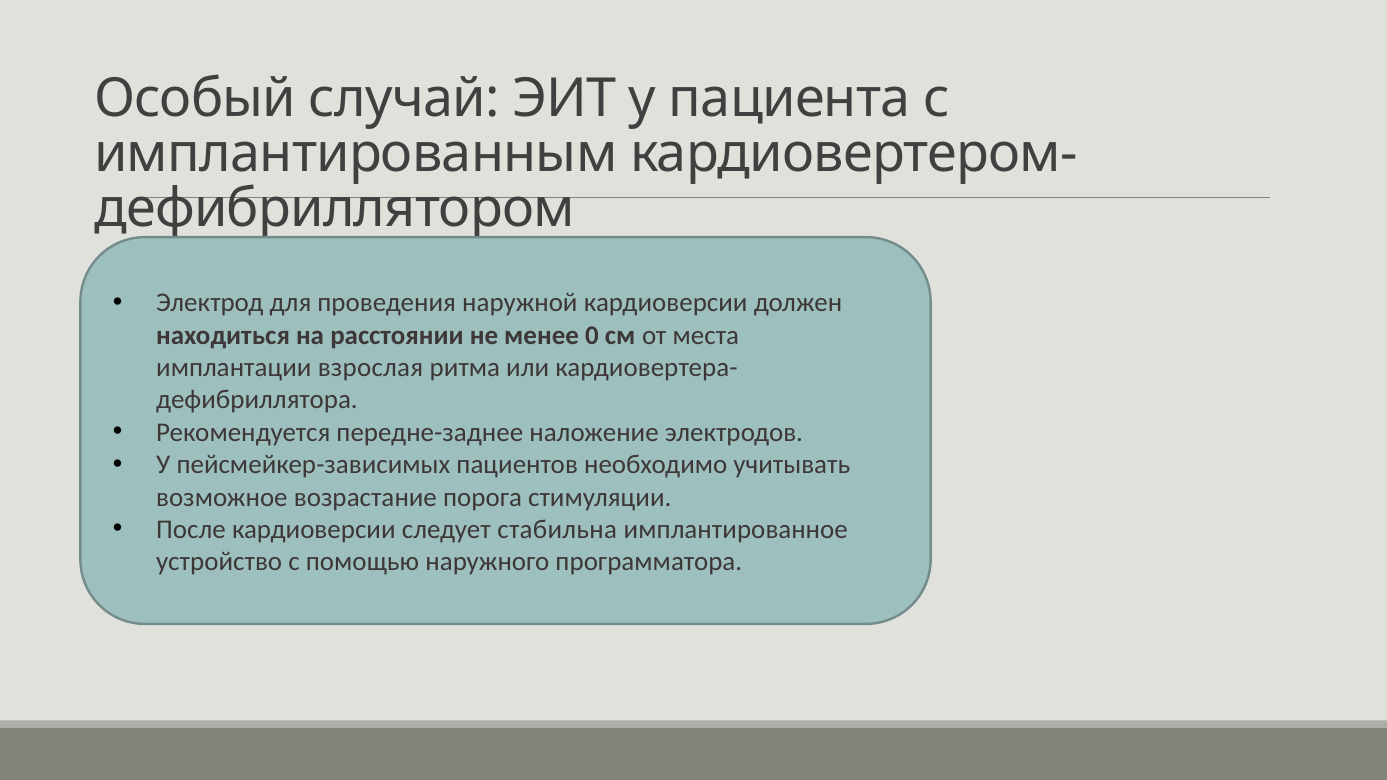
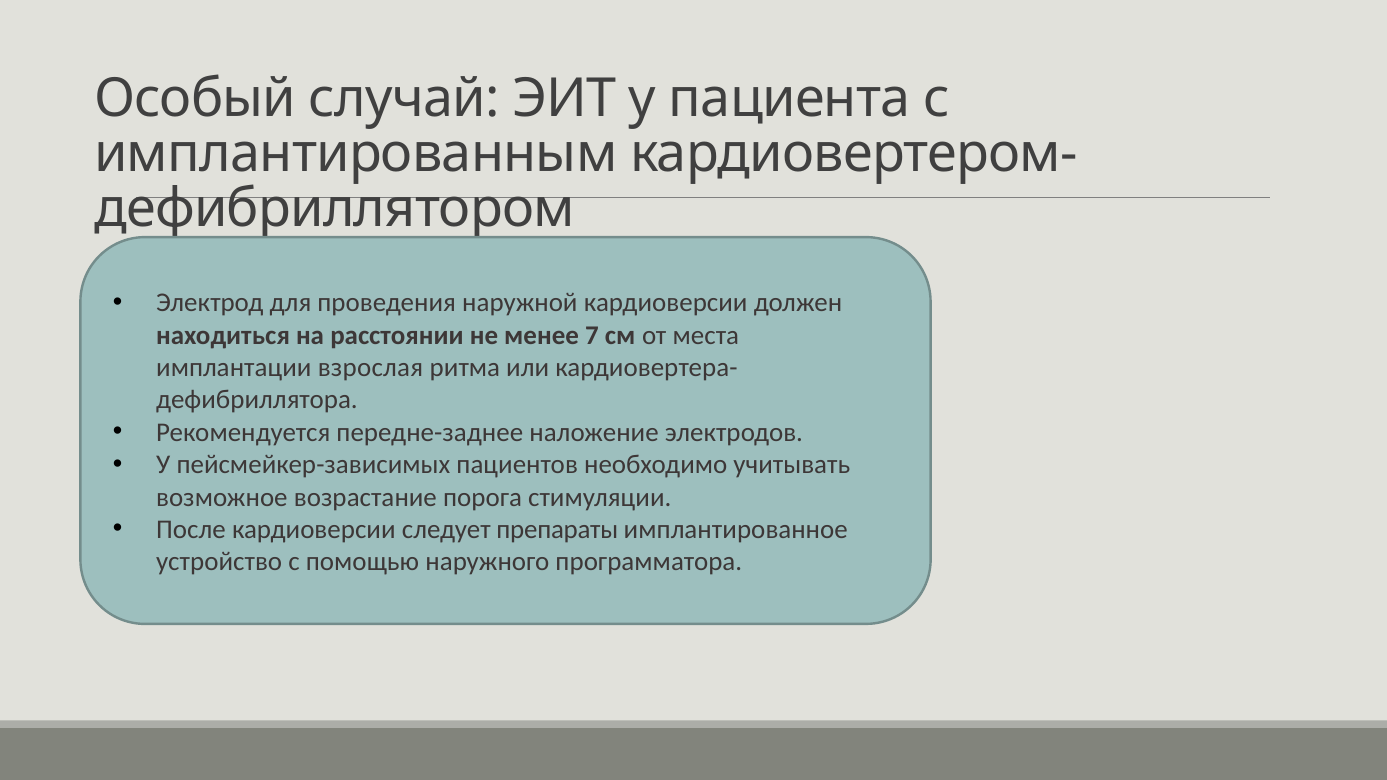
0: 0 -> 7 (592, 335)
стабильна: стабильна -> препараты (557, 530)
